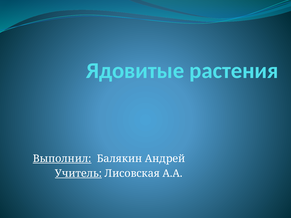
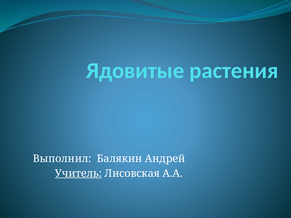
Выполнил underline: present -> none (62, 159)
